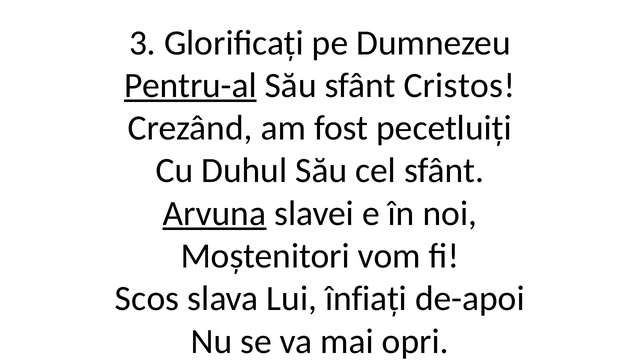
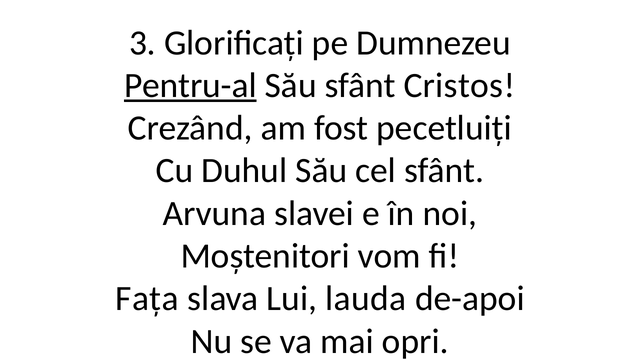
Arvuna underline: present -> none (214, 213)
Scos: Scos -> Fața (147, 299)
înfiați: înfiați -> lauda (366, 299)
